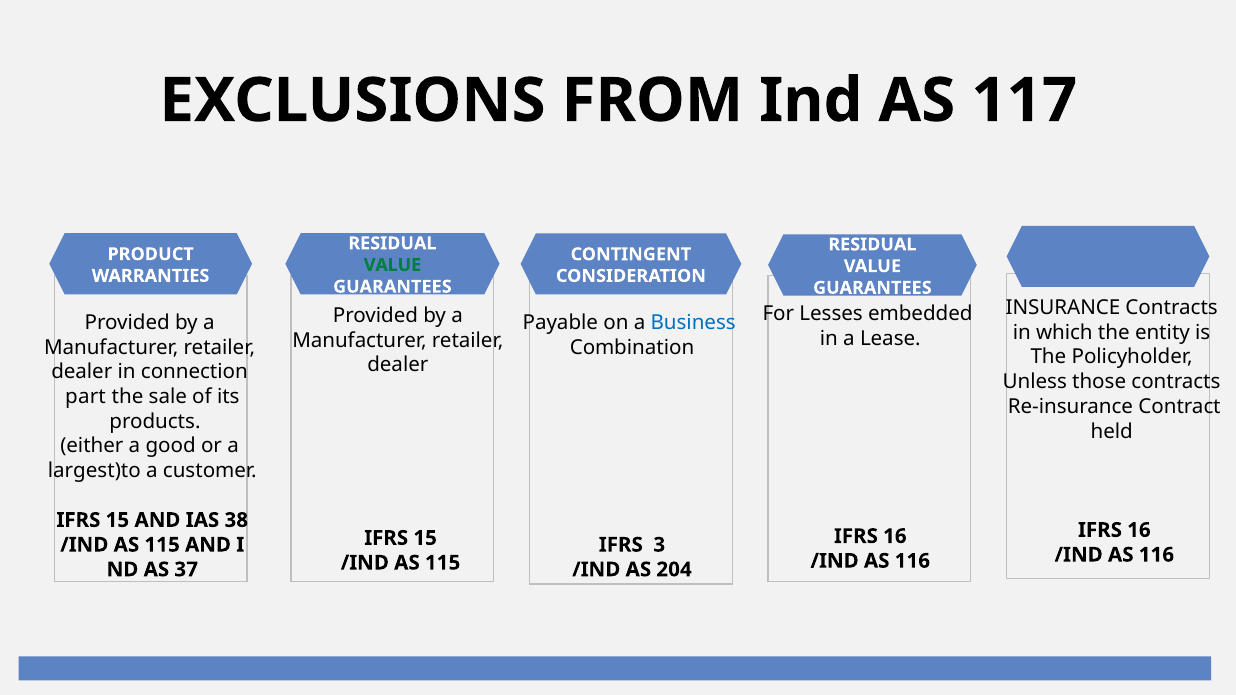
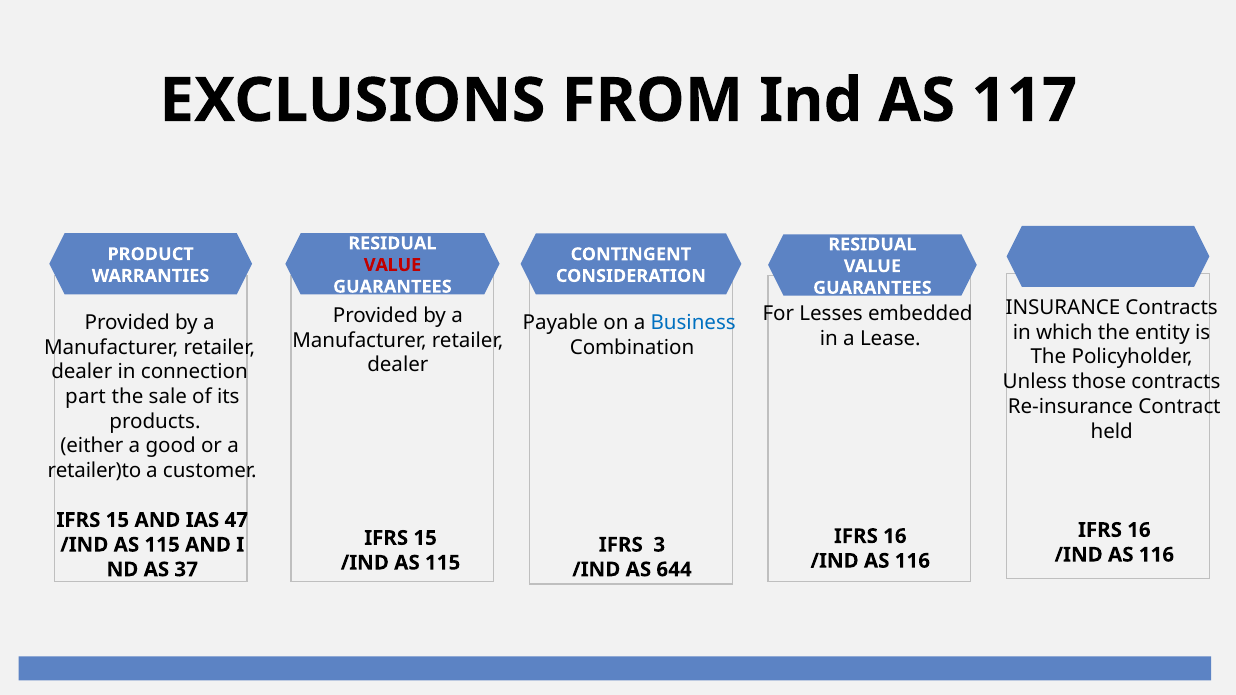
VALUE colour: green -> red (393, 265)
largest)to: largest)to -> retailer)to (94, 471)
38: 38 -> 47 (236, 520)
204: 204 -> 644 (674, 570)
